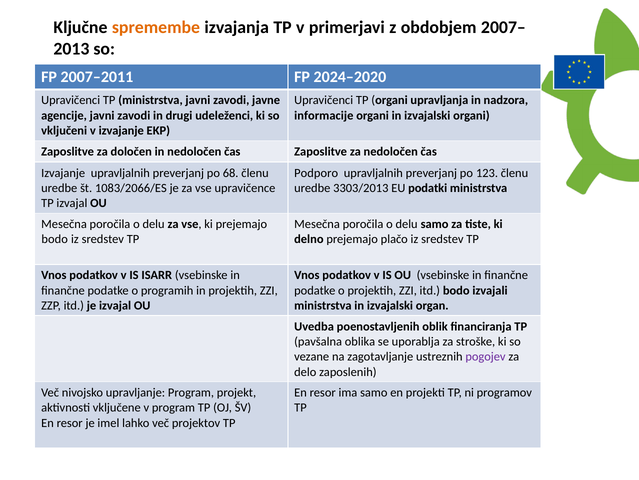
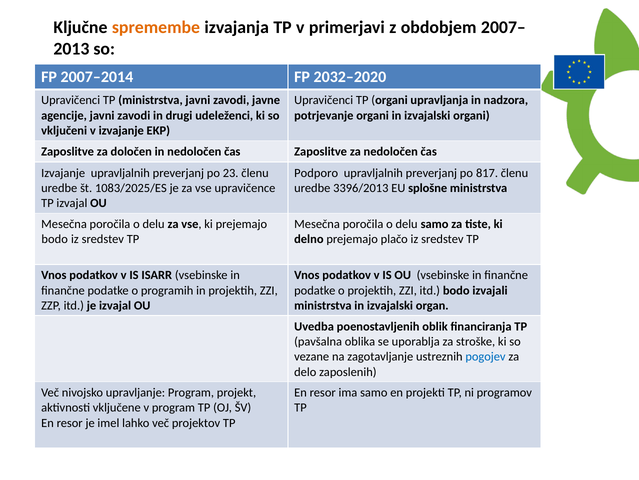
2007–2011: 2007–2011 -> 2007–2014 (97, 77)
2024–2020: 2024–2020 -> 2032–2020 (350, 77)
informacije: informacije -> potrjevanje (324, 115)
68: 68 -> 23 (231, 173)
123: 123 -> 817 (487, 173)
1083/2066/ES: 1083/2066/ES -> 1083/2025/ES (131, 188)
3303/2013: 3303/2013 -> 3396/2013 (361, 188)
podatki: podatki -> splošne (428, 188)
pogojev colour: purple -> blue (486, 356)
